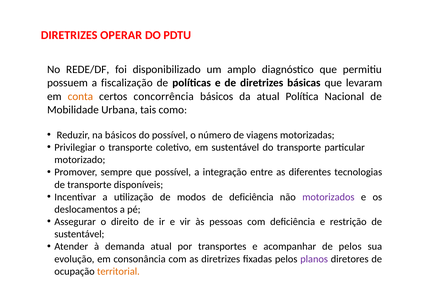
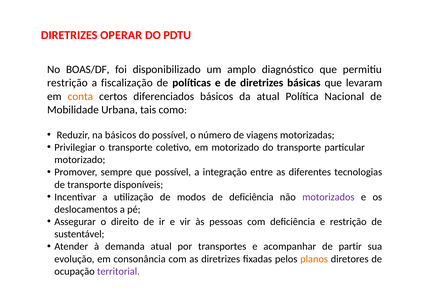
REDE/DF: REDE/DF -> BOAS/DF (88, 70)
possuem: possuem -> restrição (67, 83)
concorrência: concorrência -> diferenciados (164, 96)
em sustentável: sustentável -> motorizado (235, 147)
de pelos: pelos -> partir (350, 247)
planos colour: purple -> orange (314, 259)
territorial colour: orange -> purple (118, 271)
